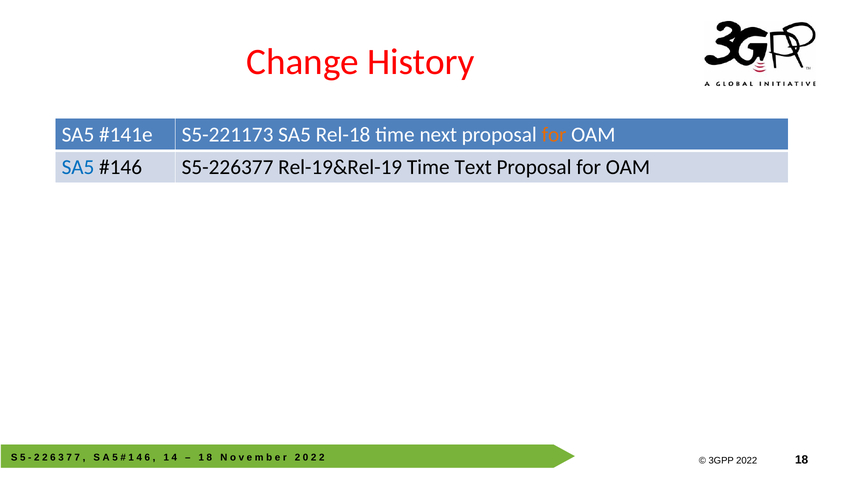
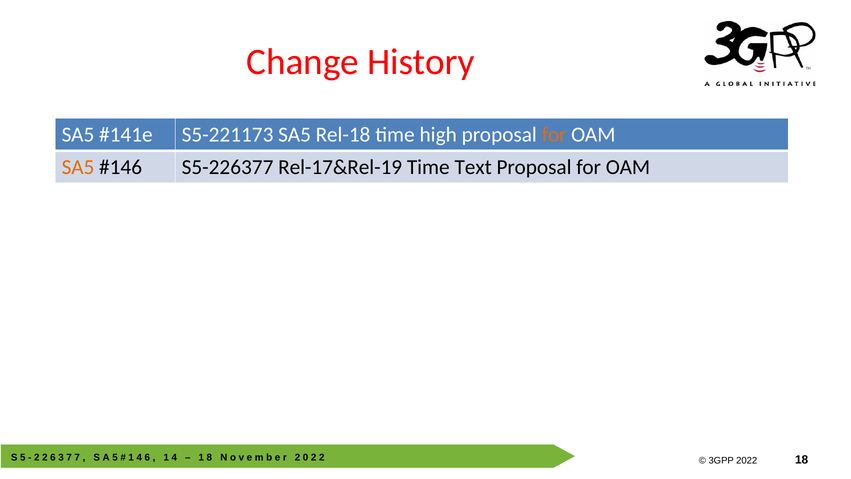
next: next -> high (438, 135)
SA5 colour: blue -> orange (78, 167)
Rel-19&Rel-19: Rel-19&Rel-19 -> Rel-17&Rel-19 (340, 167)
